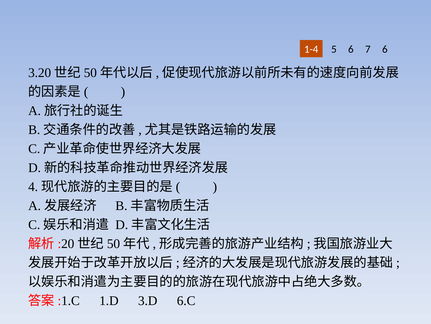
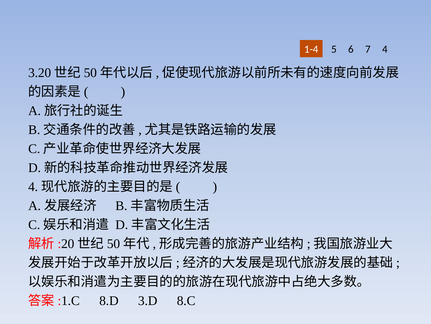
7 6: 6 -> 4 (385, 49)
1.D: 1.D -> 8.D (109, 300)
6.C: 6.C -> 8.C (186, 300)
